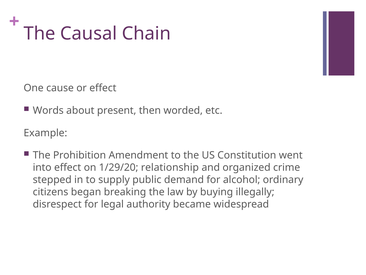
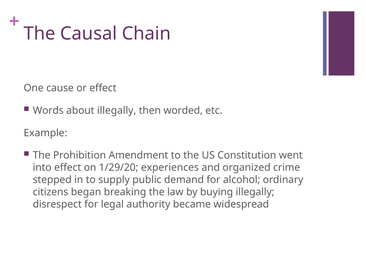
about present: present -> illegally (117, 110)
relationship: relationship -> experiences (170, 167)
